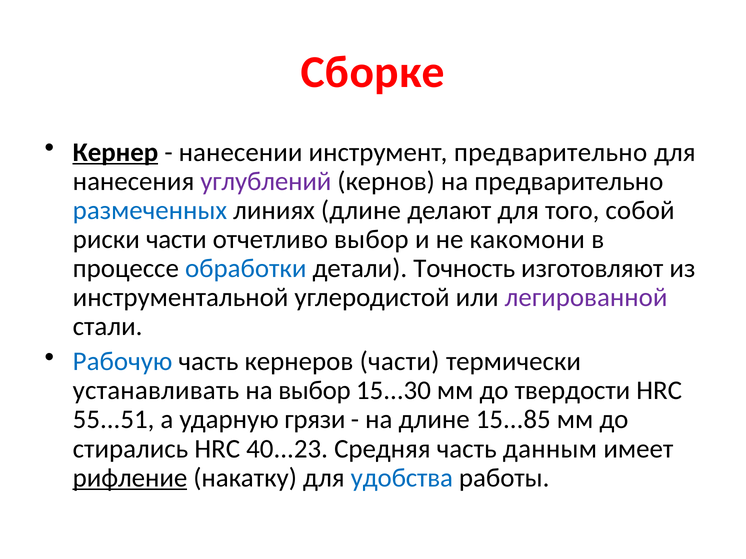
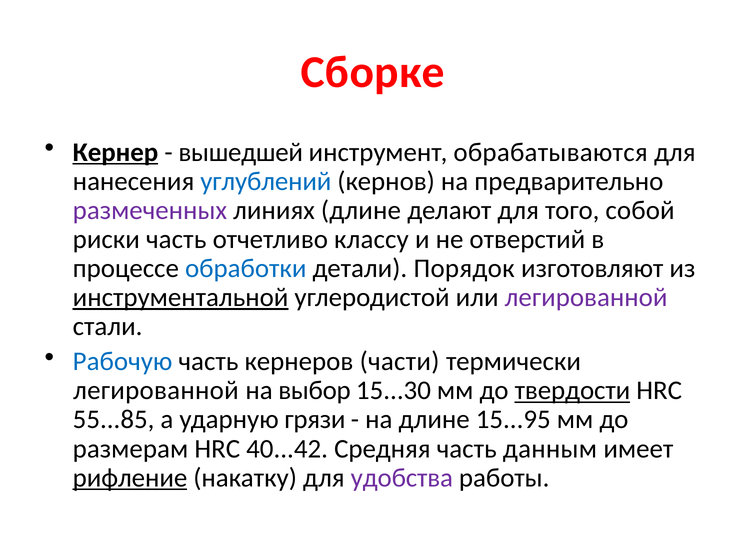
нанесении: нанесении -> вышедшей (241, 152)
инструмент предварительно: предварительно -> обрабатываются (551, 152)
углублений colour: purple -> blue (266, 181)
размеченных colour: blue -> purple (150, 210)
риски части: части -> часть (176, 240)
отчетливо выбор: выбор -> классу (371, 240)
какомони: какомони -> отверстий (527, 240)
Точность: Точность -> Порядок (464, 269)
инструментальной underline: none -> present (181, 298)
устанавливать: устанавливать -> легированной (156, 391)
твердости underline: none -> present (572, 391)
55...51: 55...51 -> 55...85 (114, 420)
15...85: 15...85 -> 15...95 (513, 420)
стирались: стирались -> размерам (130, 449)
40...23: 40...23 -> 40...42 (287, 449)
удобства colour: blue -> purple (402, 478)
